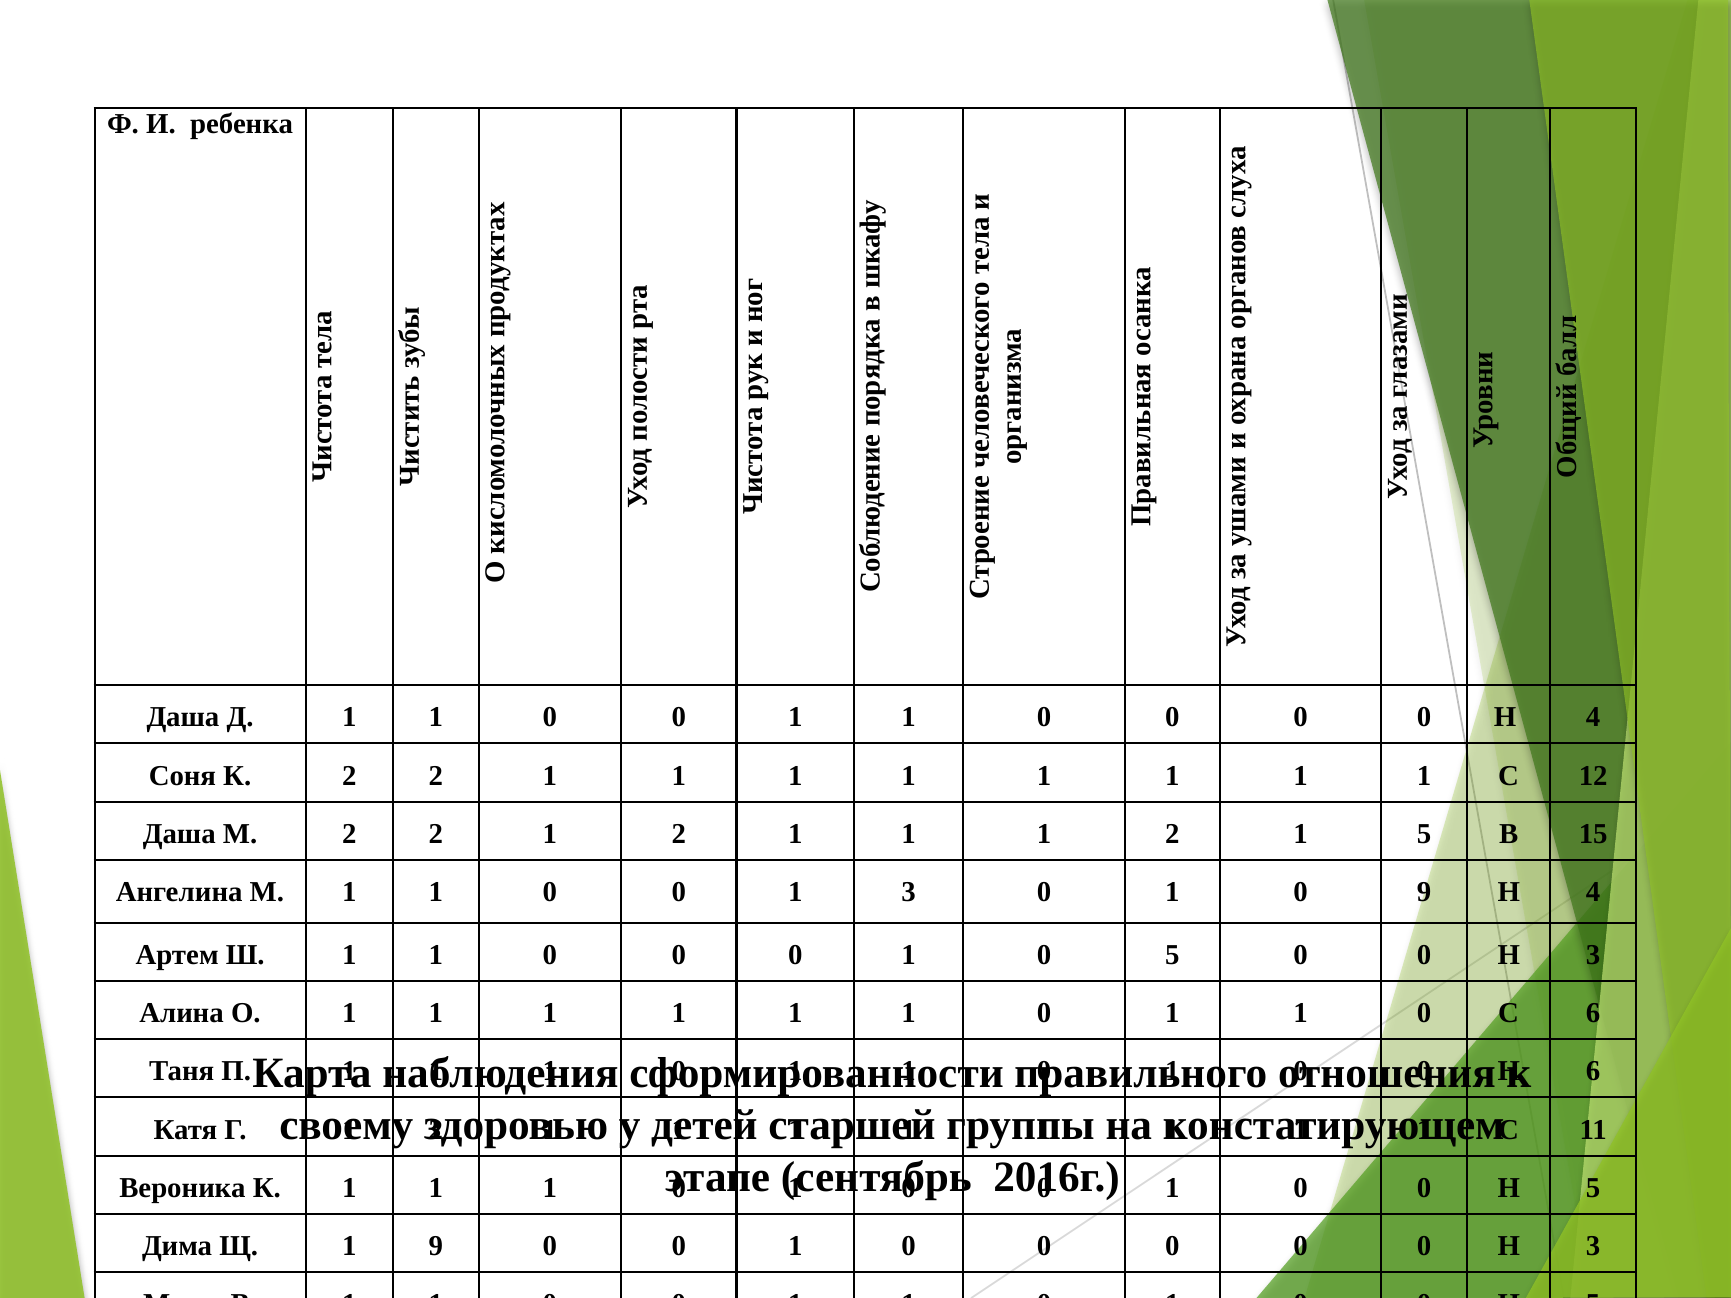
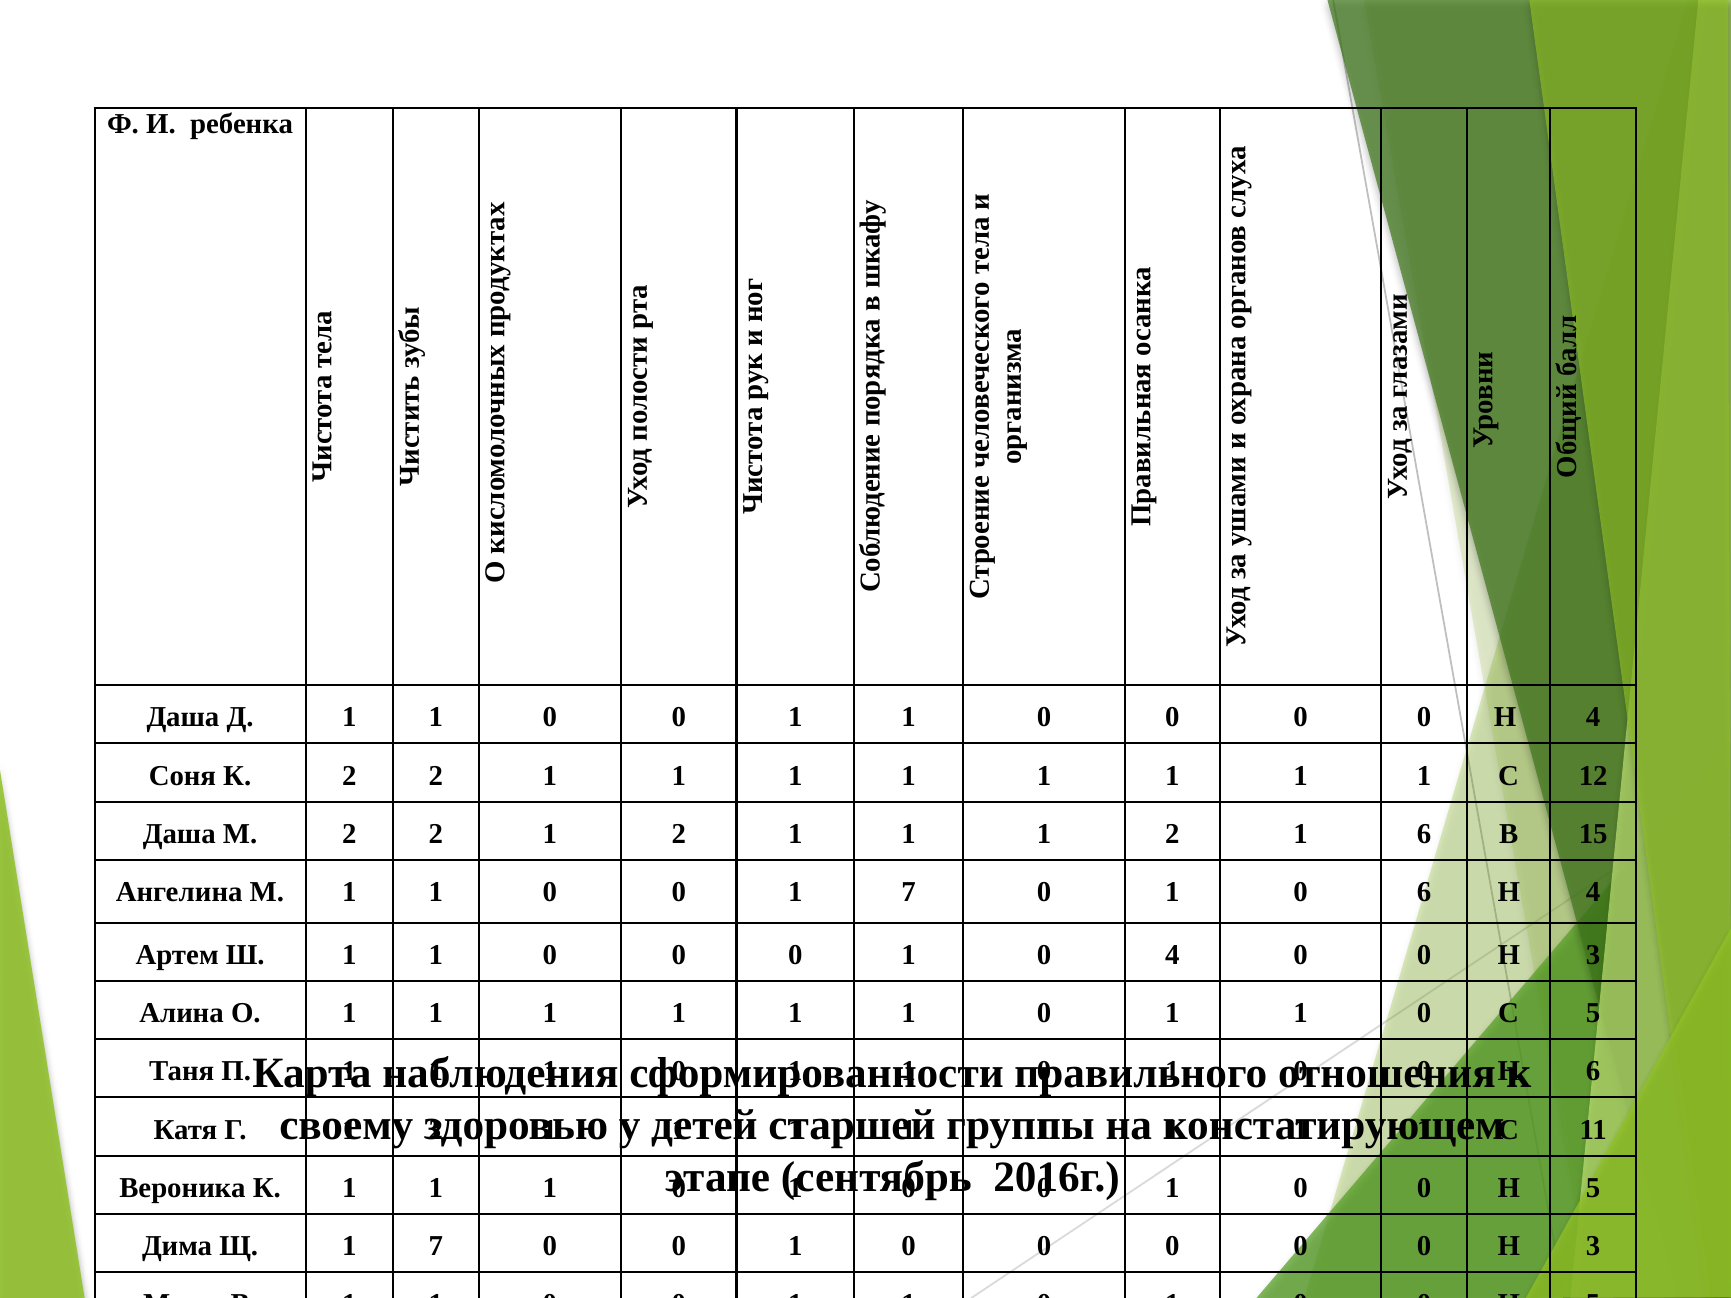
1 5: 5 -> 6 (1424, 834)
0 1 3: 3 -> 7 (909, 892)
0 9: 9 -> 6 (1424, 892)
0 5: 5 -> 4 (1172, 955)
С 6: 6 -> 5 (1593, 1013)
Щ 1 9: 9 -> 7 (436, 1246)
